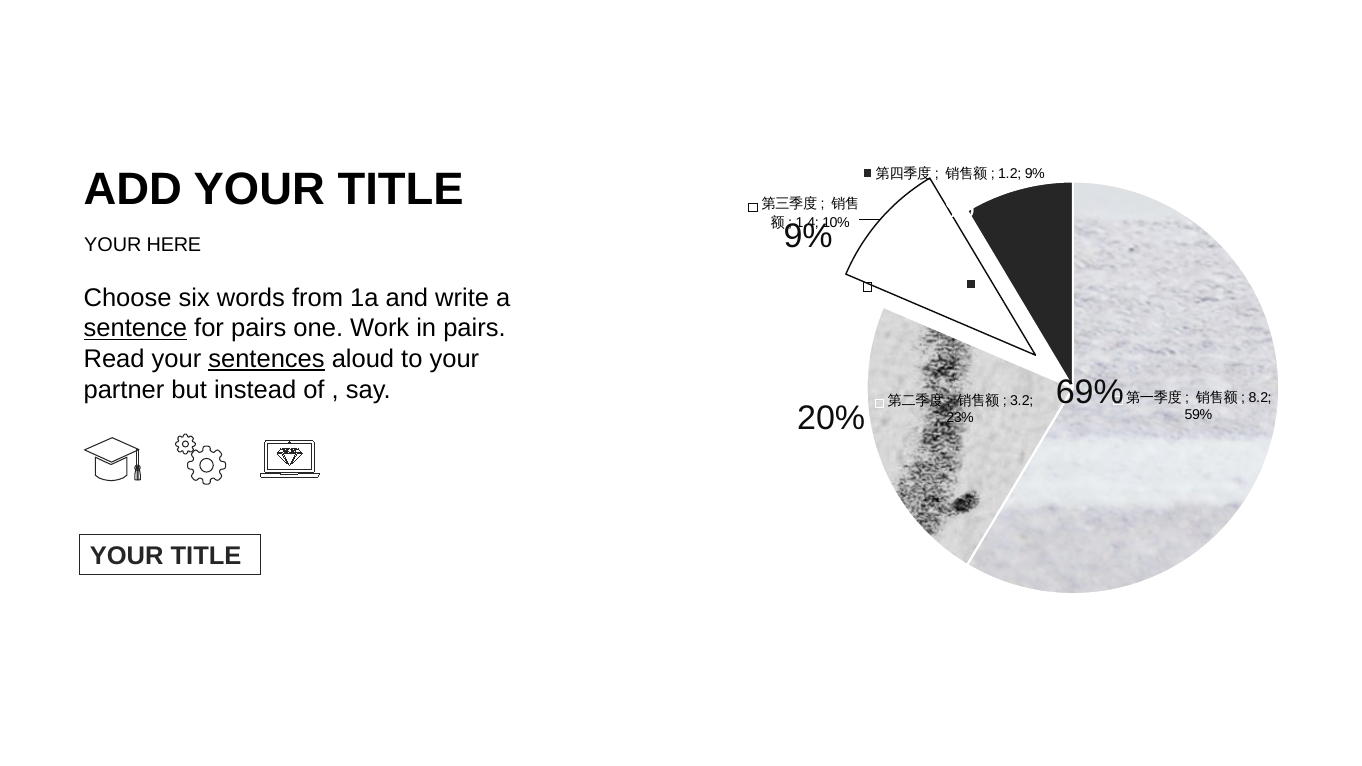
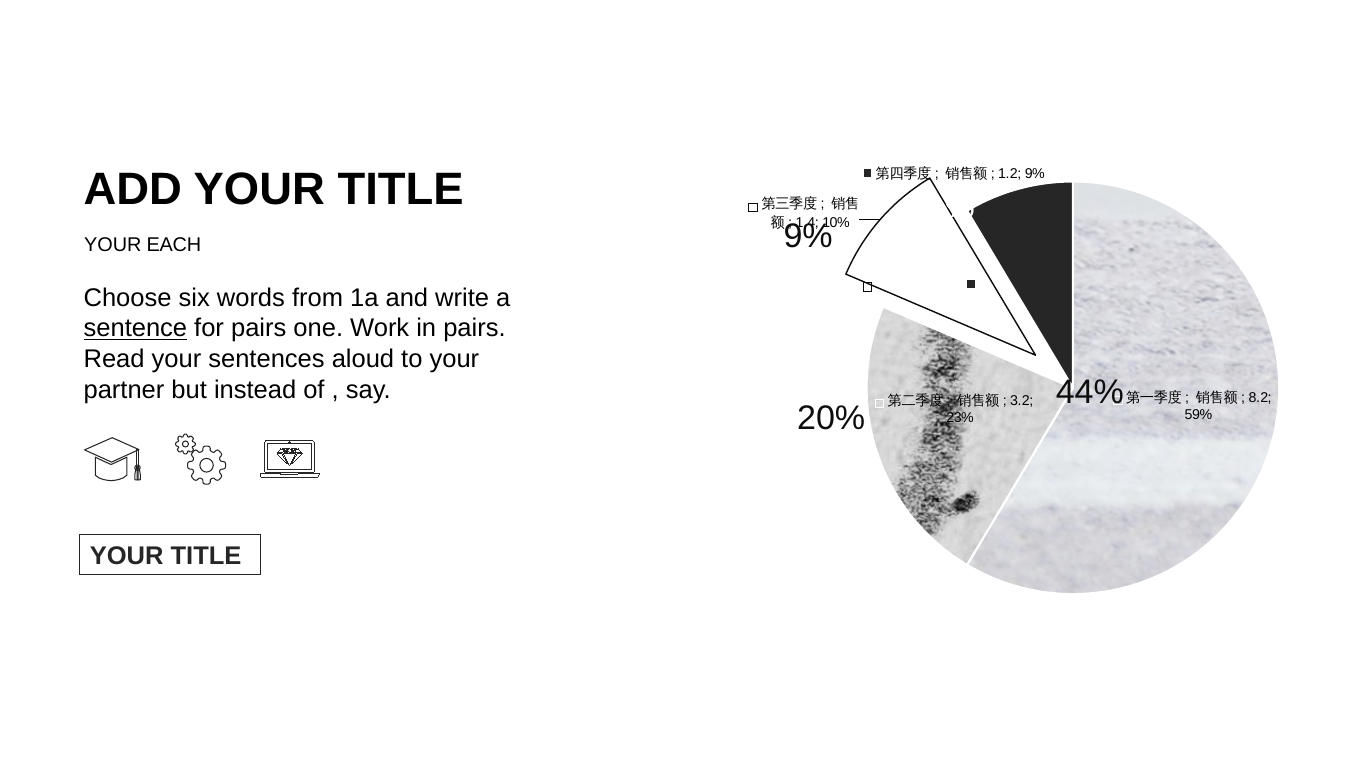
HERE: HERE -> EACH (174, 245)
sentences underline: present -> none (267, 359)
69%: 69% -> 44% (1090, 393)
